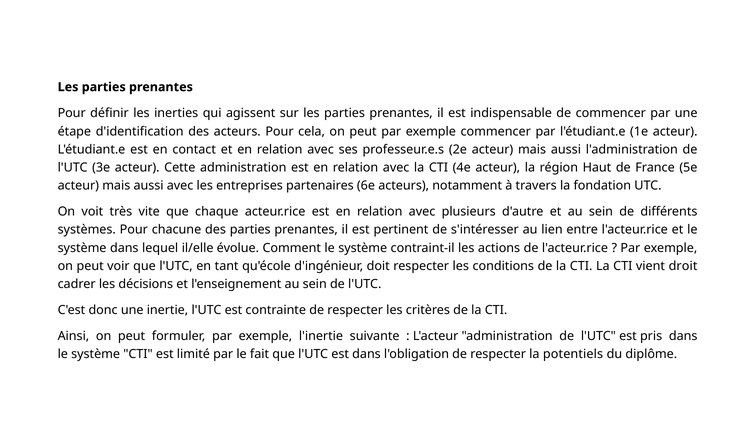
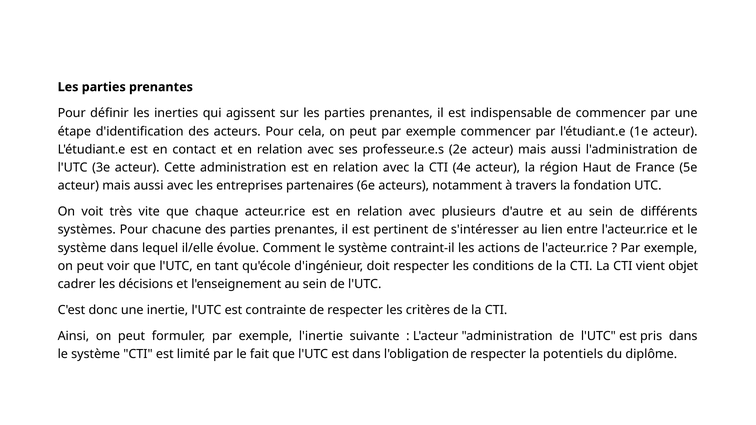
droit: droit -> objet (683, 266)
